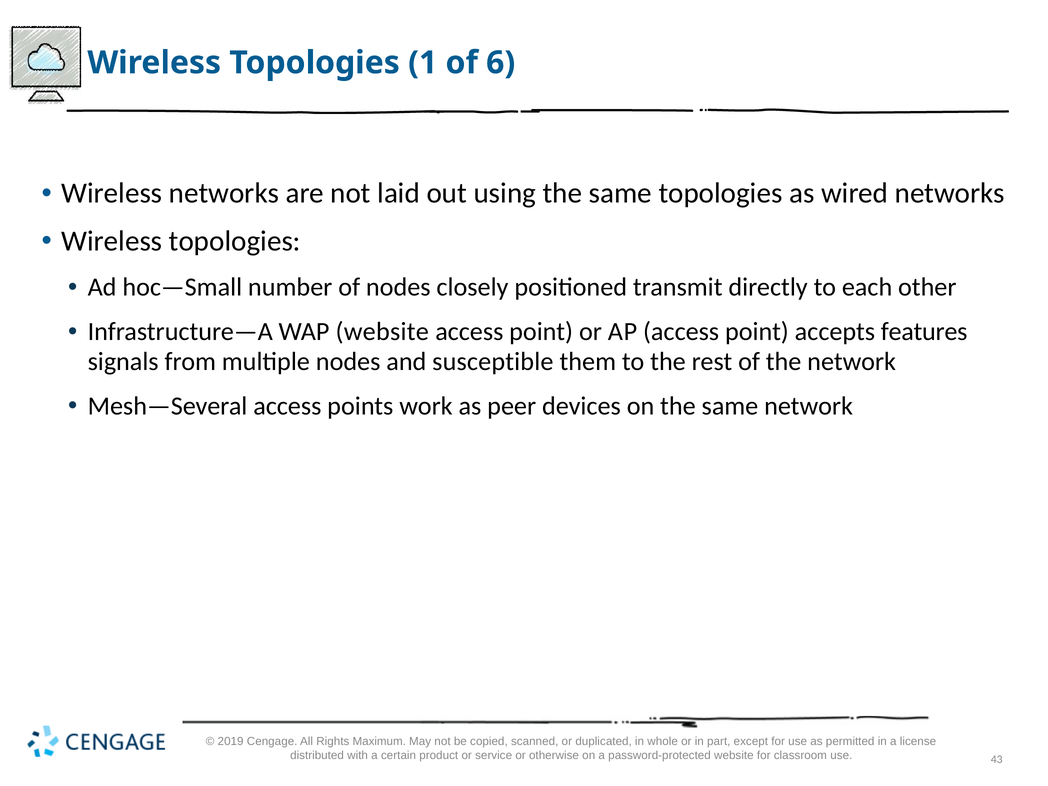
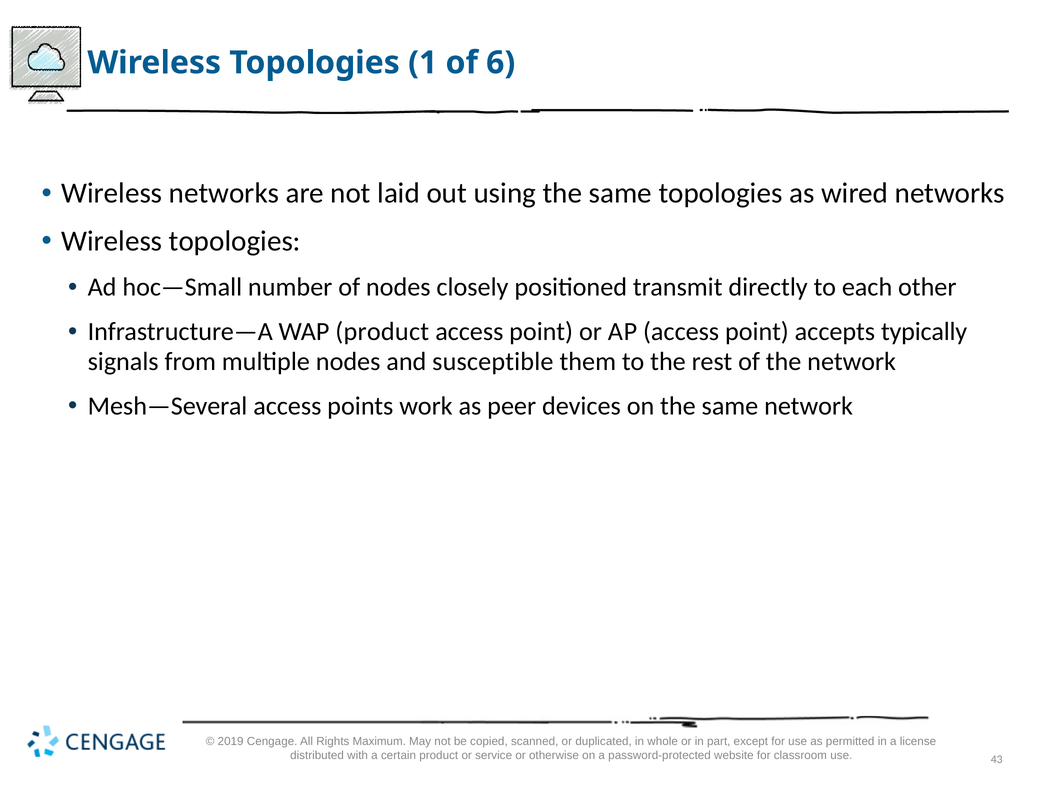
WAP website: website -> product (382, 332)
features: features -> typically (924, 332)
